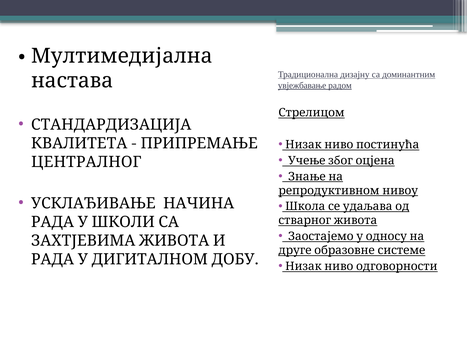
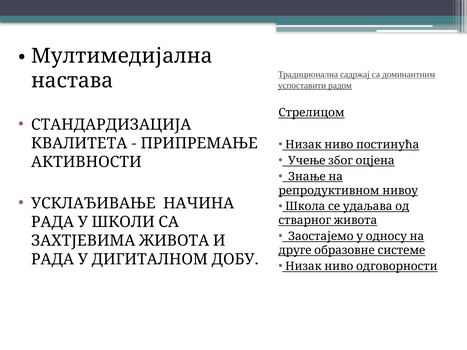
дизајну: дизајну -> садржај (355, 75)
увјежбавање: увјежбавање -> успоставити (302, 85)
ЦЕНТРАЛНОГ: ЦЕНТРАЛНОГ -> АКТИВНОСТИ (86, 162)
